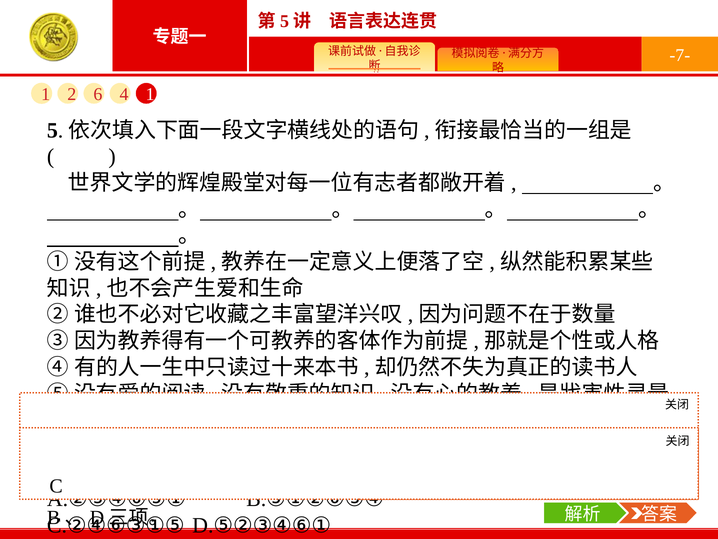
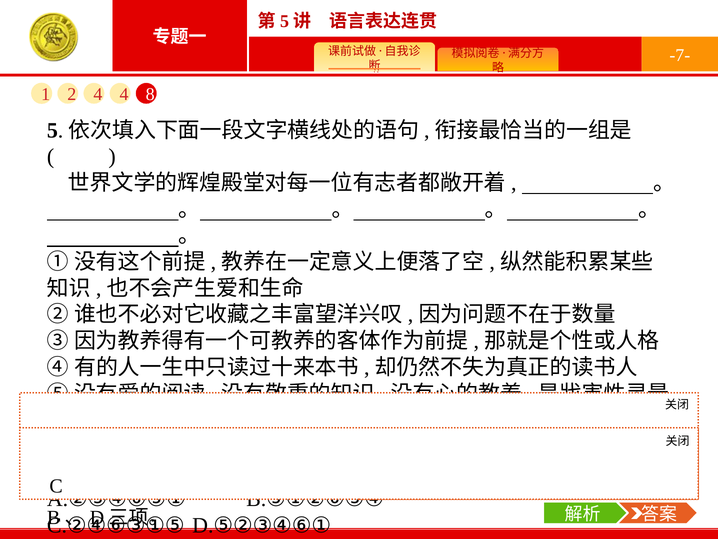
2 6: 6 -> 4 (98, 94)
4 1: 1 -> 8 (150, 94)
